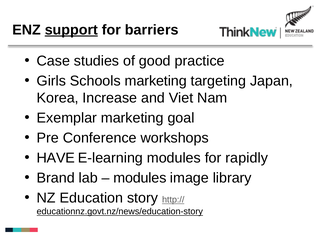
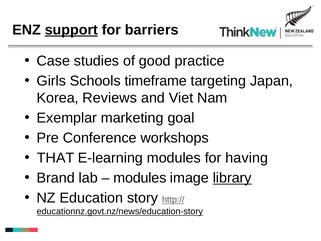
Schools marketing: marketing -> timeframe (156, 81)
Increase: Increase -> Reviews (110, 98)
HAVE: HAVE -> THAT (56, 158)
rapidly: rapidly -> having (247, 158)
library underline: none -> present (232, 178)
